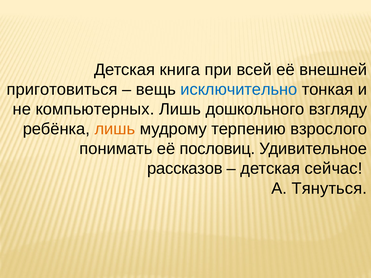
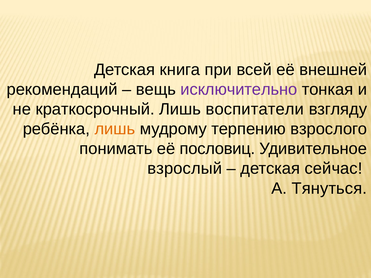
приготовиться: приготовиться -> рекомендаций (62, 90)
исключительно colour: blue -> purple (239, 90)
компьютерных: компьютерных -> краткосрочный (95, 109)
дошкольного: дошкольного -> воспитатели (255, 109)
рассказов: рассказов -> взрослый (185, 169)
